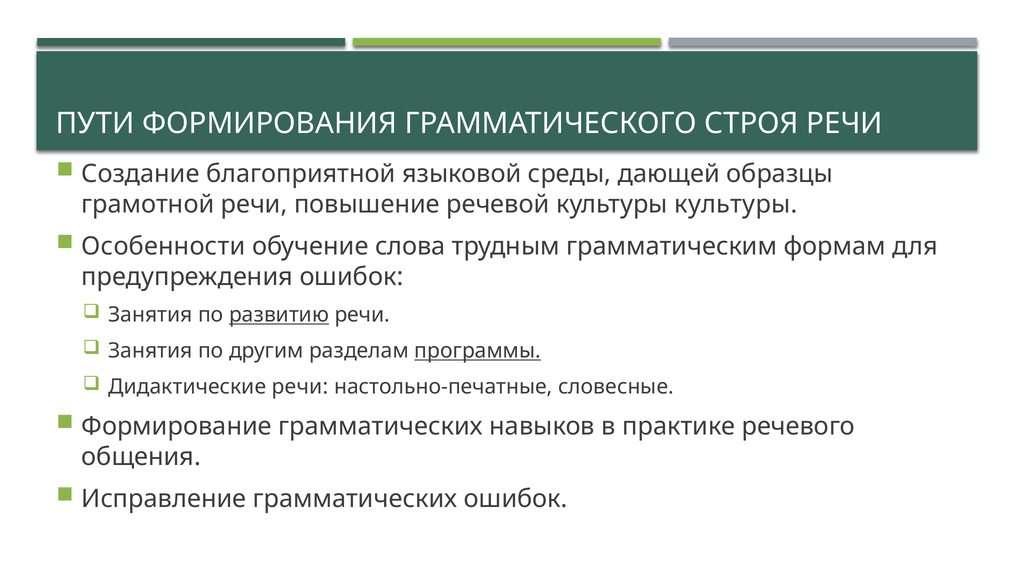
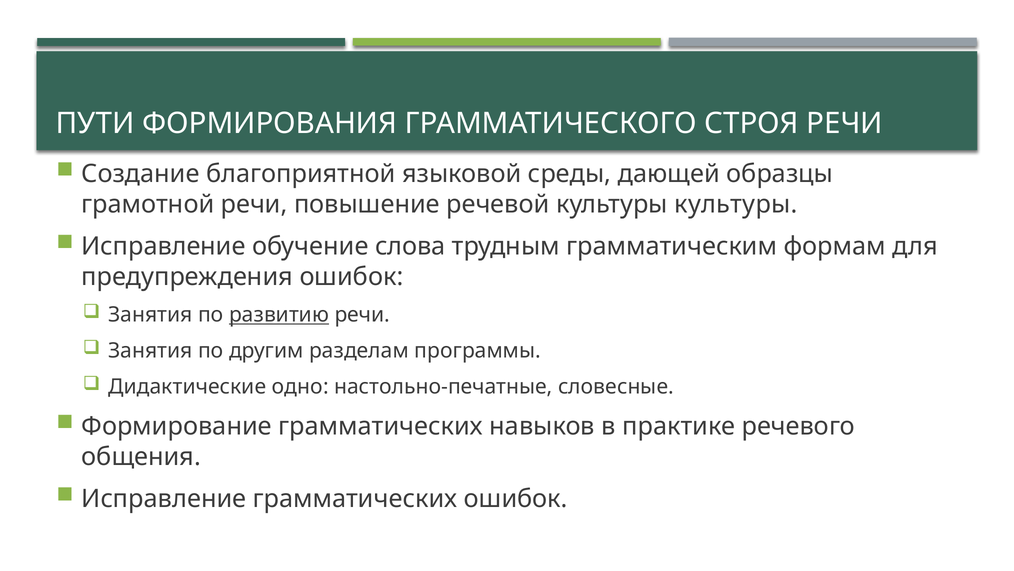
Особенности: Особенности -> Исправление (163, 246)
программы underline: present -> none (478, 351)
Дидактические речи: речи -> одно (300, 387)
